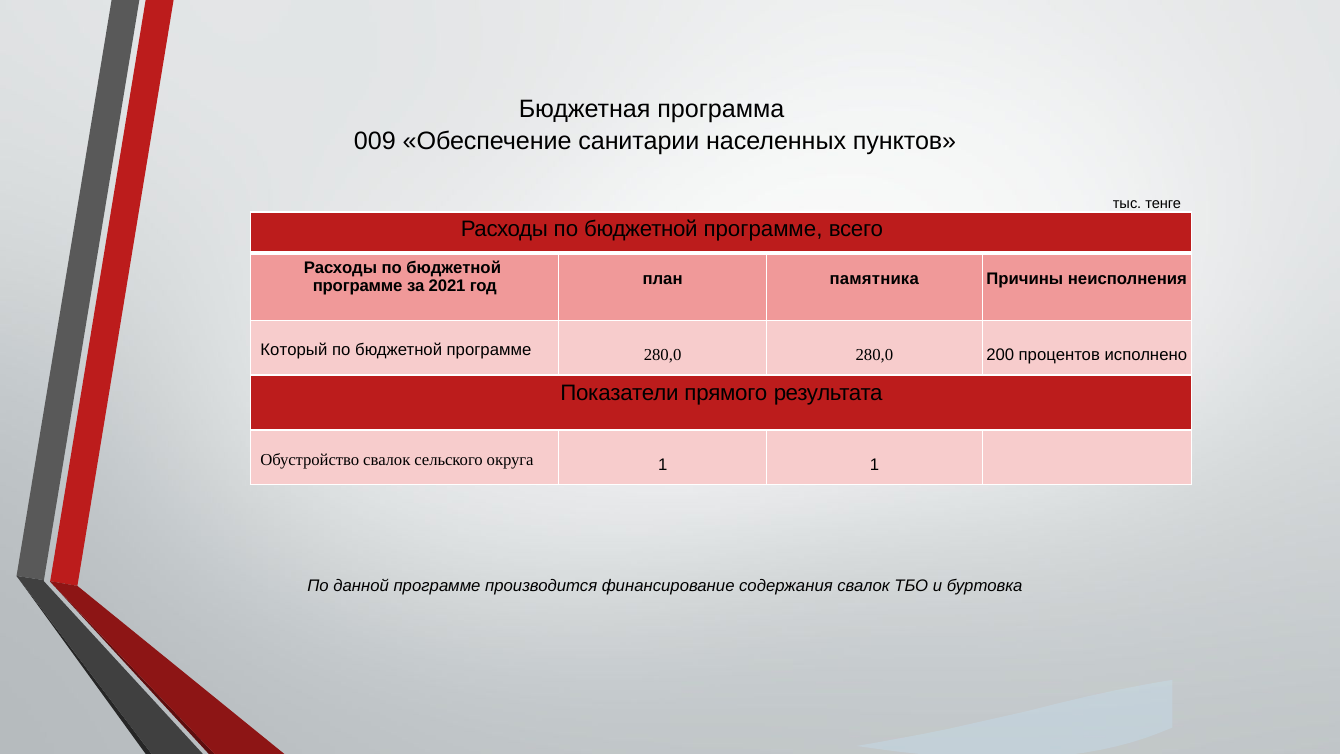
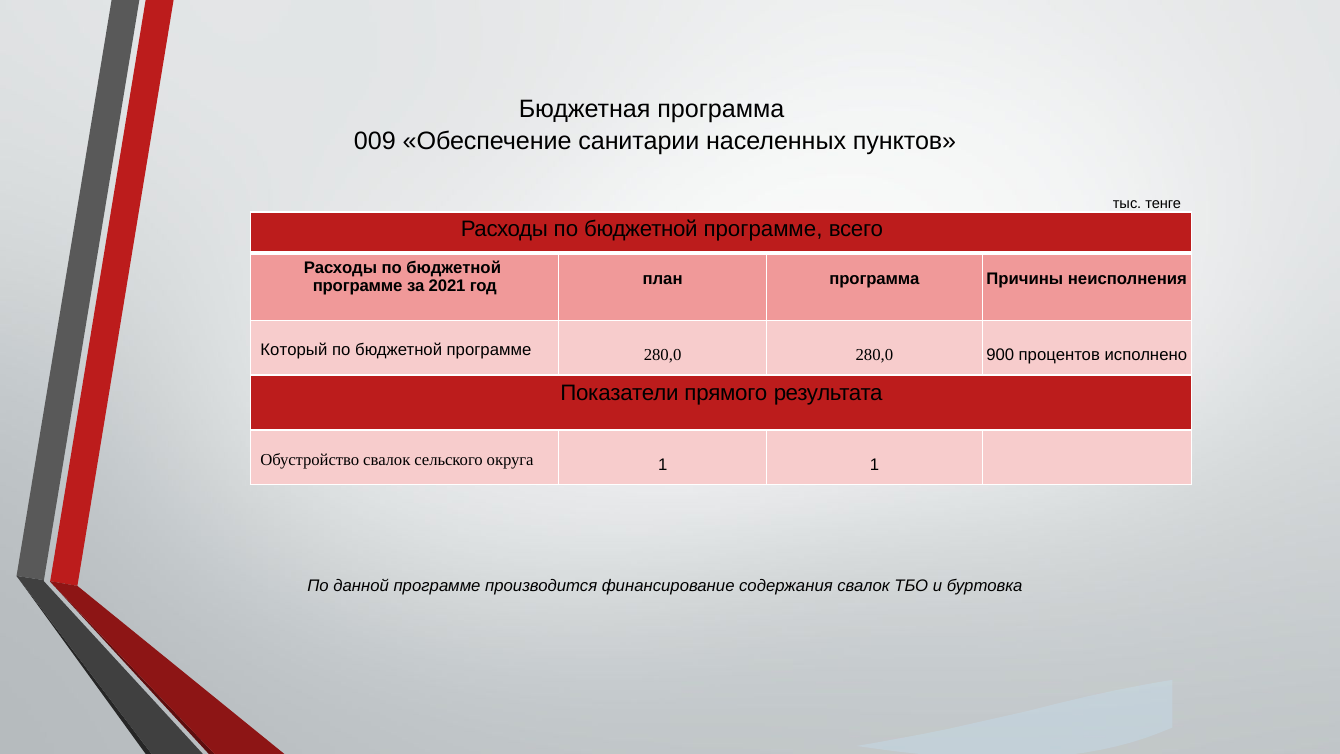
план памятника: памятника -> программа (874, 279)
200: 200 -> 900 (1000, 355)
